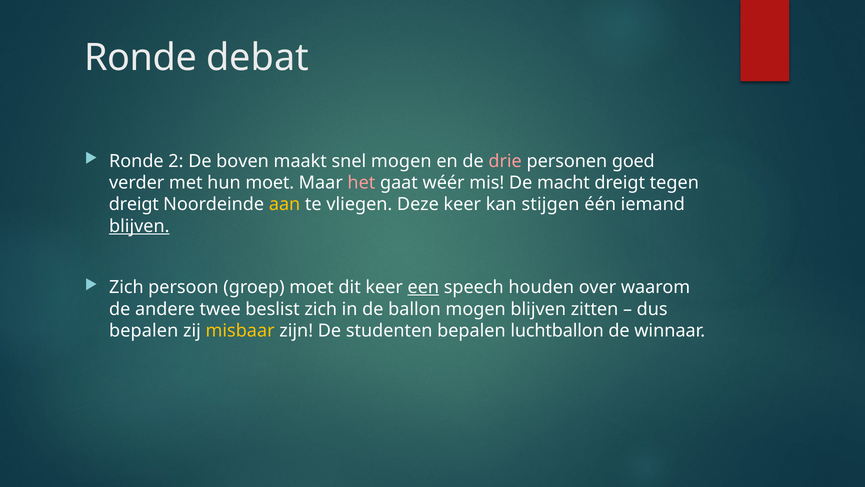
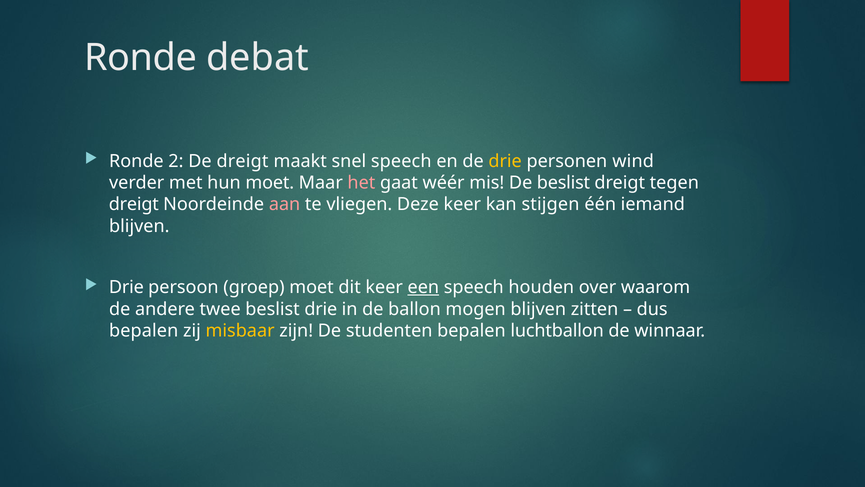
De boven: boven -> dreigt (242, 161)
snel mogen: mogen -> speech (401, 161)
drie colour: pink -> yellow (505, 161)
goed: goed -> wind (633, 161)
De macht: macht -> beslist (564, 183)
aan colour: yellow -> pink (285, 204)
blijven underline: present -> none (139, 226)
Zich: Zich -> Drie (126, 287)
beslist zich: zich -> drie (321, 309)
